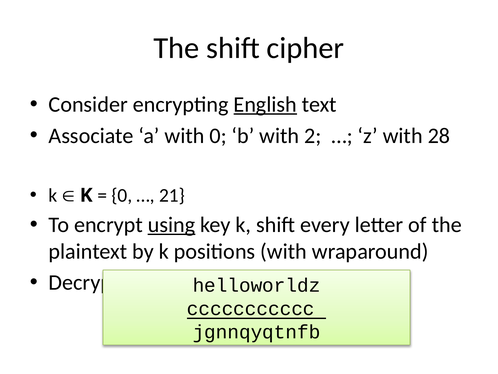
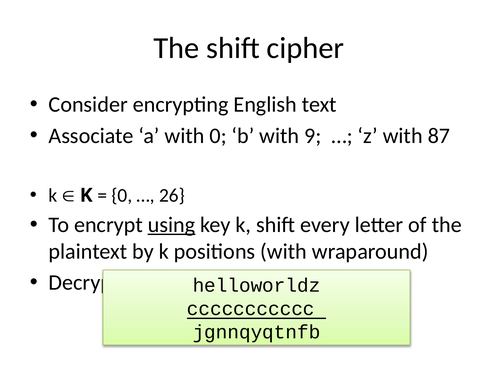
English underline: present -> none (265, 104)
2: 2 -> 9 (313, 136)
28: 28 -> 87 (439, 136)
21: 21 -> 26 (172, 195)
